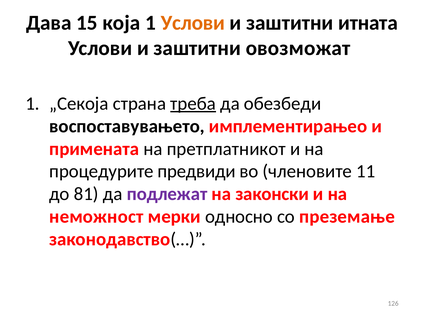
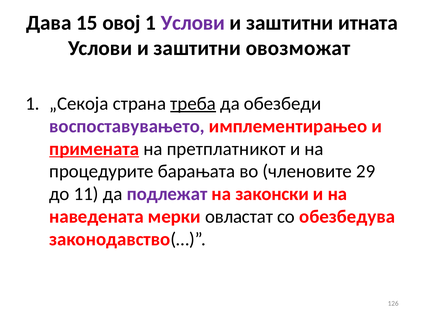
која: која -> овој (121, 23)
Услови colour: orange -> purple (193, 23)
воспоставувањето colour: black -> purple (127, 126)
примената underline: none -> present (94, 149)
предвиди: предвиди -> барањата (197, 171)
11: 11 -> 29 (366, 171)
81: 81 -> 11 (86, 194)
неможност: неможност -> наведената (96, 217)
односно: односно -> овластат (239, 217)
преземање: преземање -> обезбедува (347, 217)
